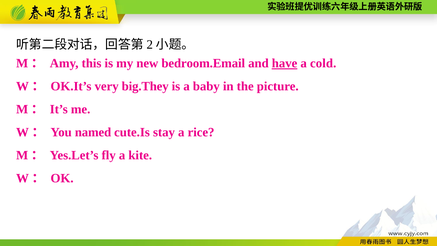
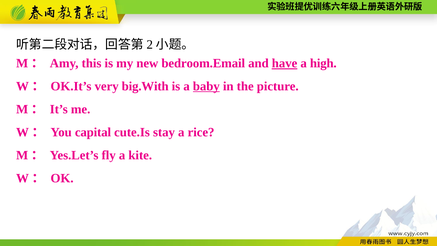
cold: cold -> high (323, 63)
big.They: big.They -> big.With (145, 86)
baby underline: none -> present (206, 86)
named: named -> capital (93, 132)
